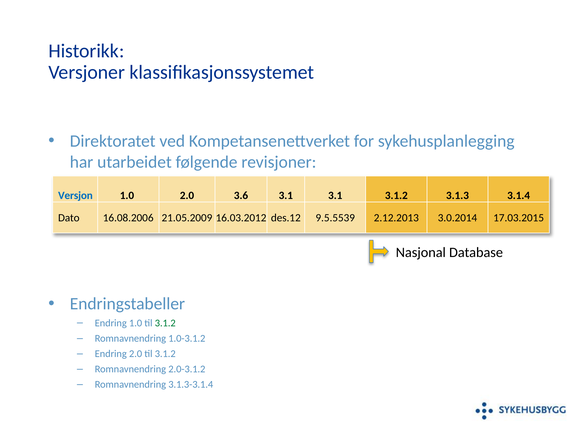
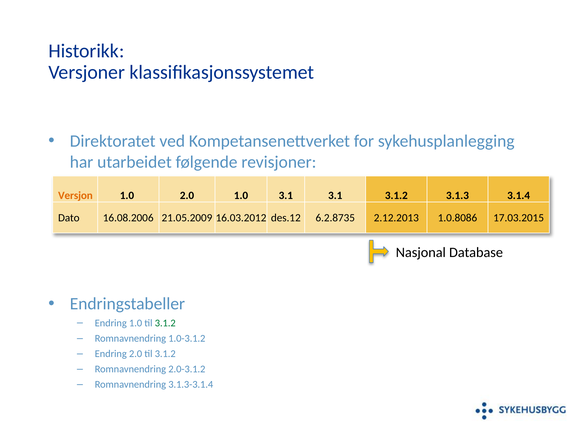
Versjon colour: blue -> orange (75, 196)
2.0 3.6: 3.6 -> 1.0 (241, 196)
9.5.5539: 9.5.5539 -> 6.2.8735 (335, 218)
3.0.2014: 3.0.2014 -> 1.0.8086 (457, 218)
